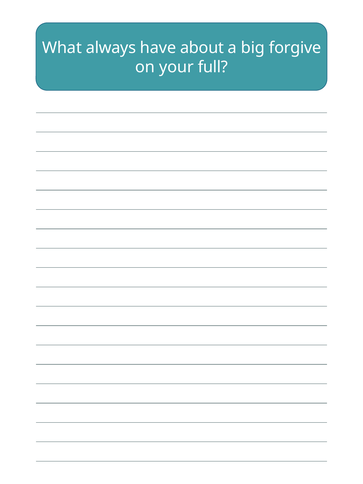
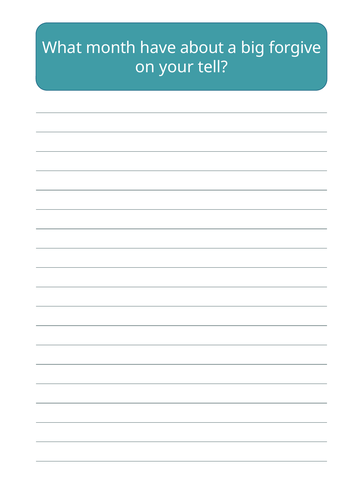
always: always -> month (111, 48)
full: full -> tell (213, 67)
